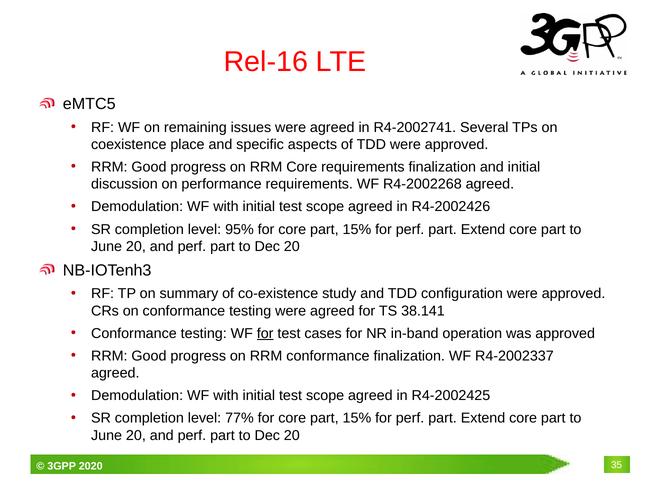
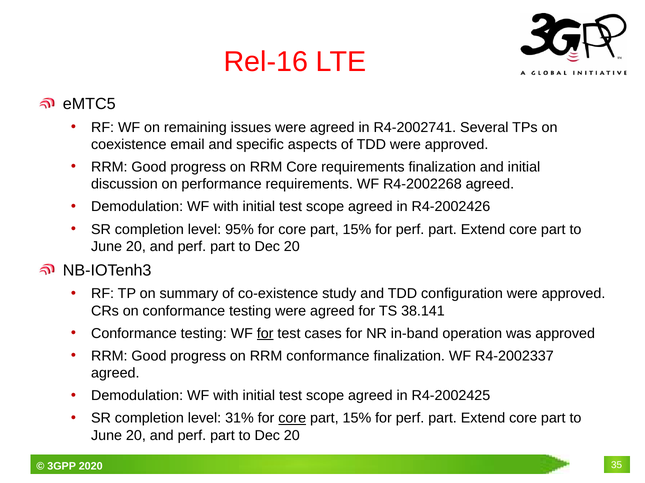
place: place -> email (187, 145)
77%: 77% -> 31% (239, 419)
core underline: none -> present (292, 419)
